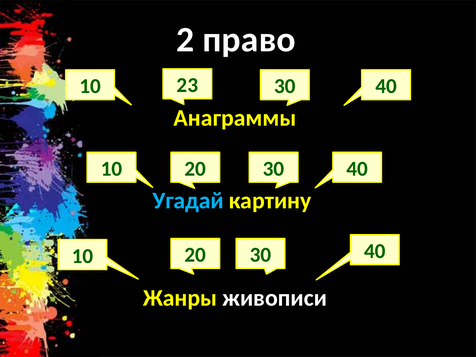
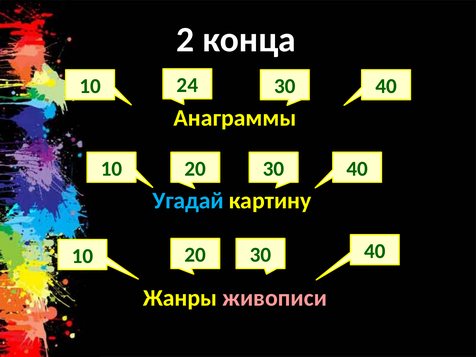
право: право -> конца (249, 40)
23: 23 -> 24 (187, 85)
живописи colour: white -> pink (275, 298)
